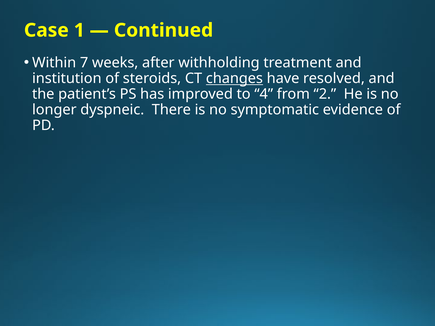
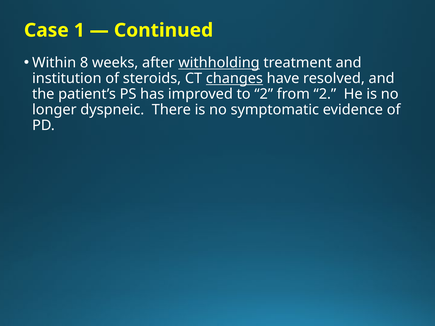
7: 7 -> 8 (84, 63)
withholding underline: none -> present (219, 63)
to 4: 4 -> 2 (264, 94)
